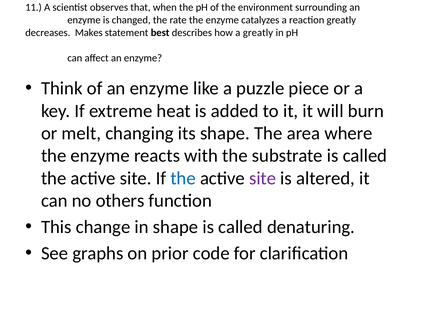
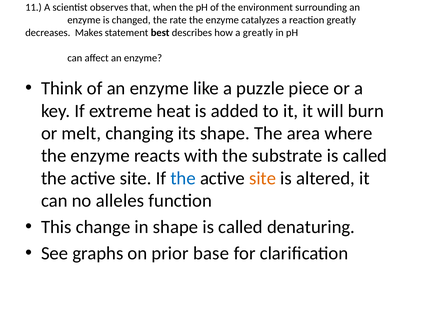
site colour: purple -> orange (263, 178)
others: others -> alleles (120, 201)
code: code -> base (211, 253)
